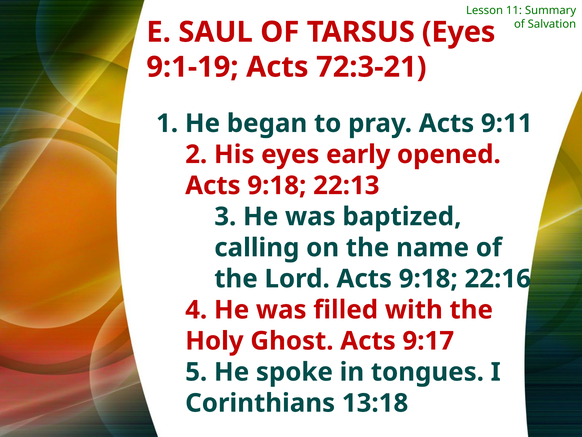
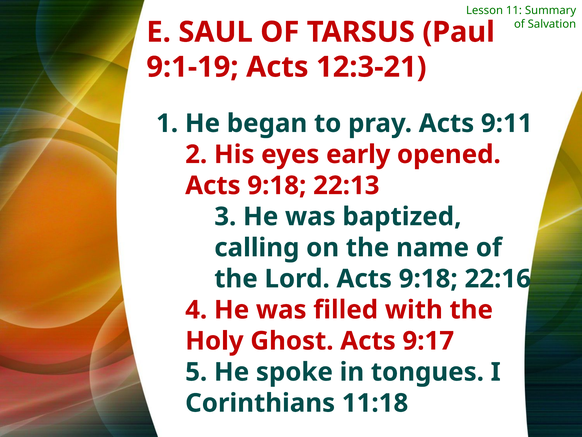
TARSUS Eyes: Eyes -> Paul (459, 32)
72:3-21: 72:3-21 -> 12:3-21 (371, 67)
13:18: 13:18 -> 11:18 (375, 403)
